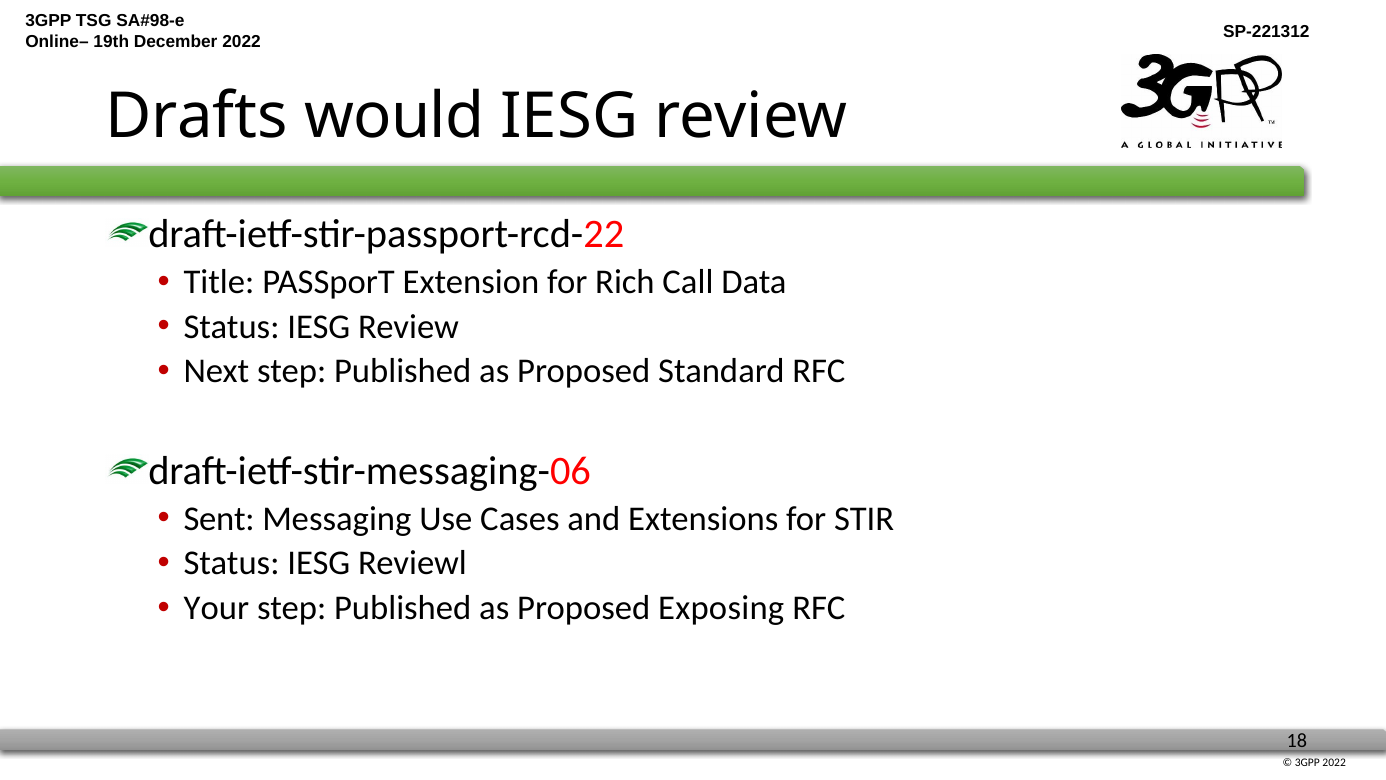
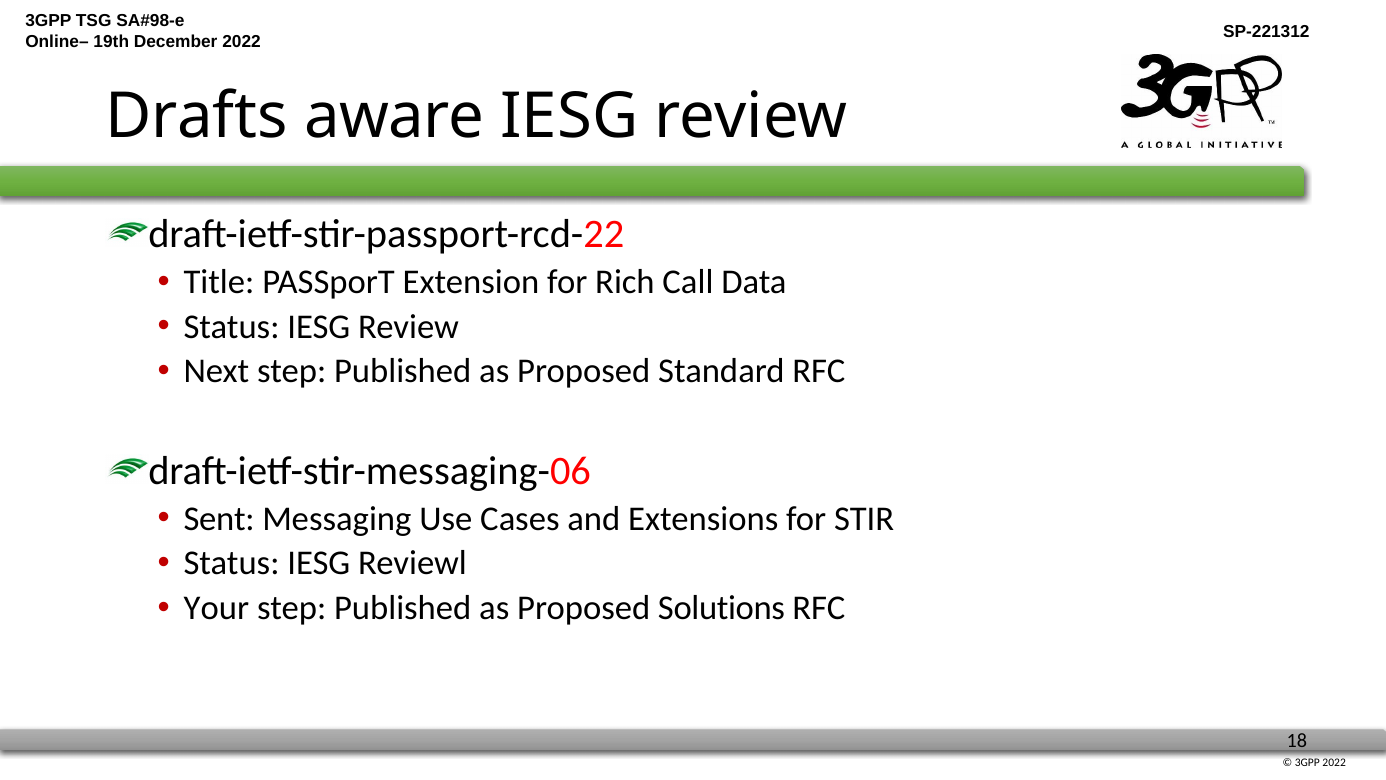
would: would -> aware (394, 116)
Exposing: Exposing -> Solutions (721, 608)
